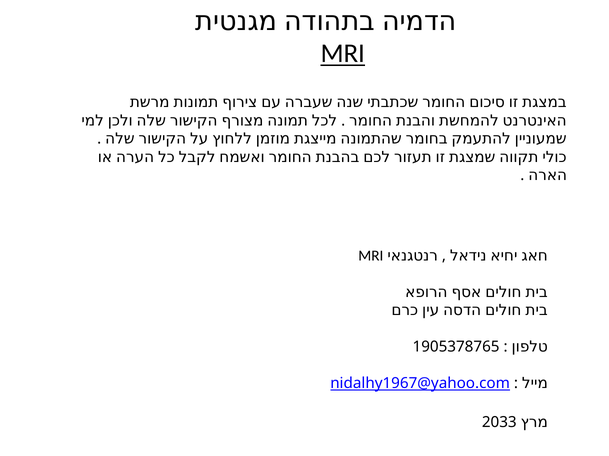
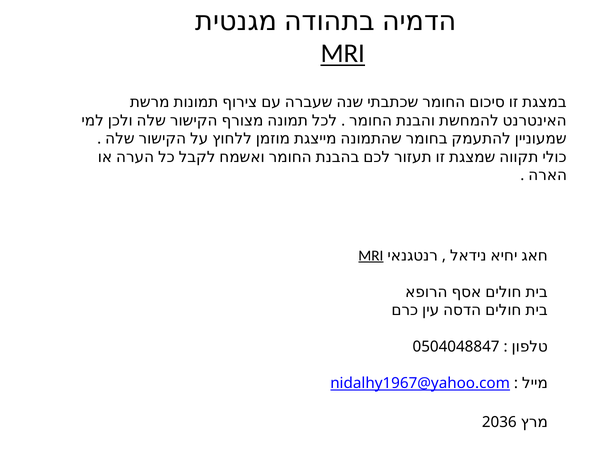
MRI underline: none -> present (371, 256)
1905378765: 1905378765 -> 0504048847 (456, 347)
2033: 2033 -> 2036 (499, 423)
